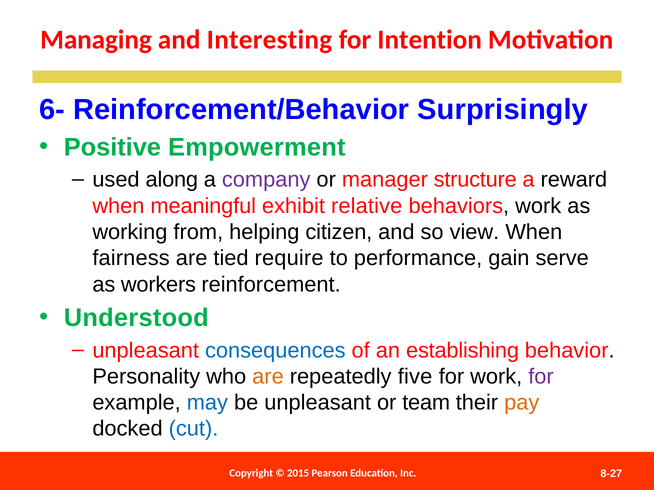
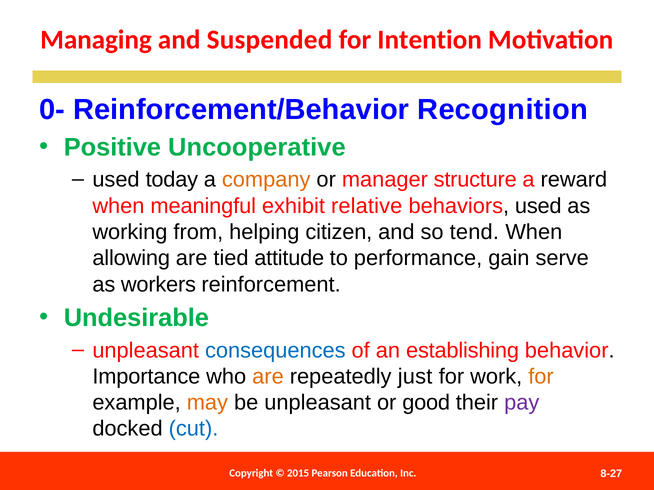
Interesting: Interesting -> Suspended (270, 40)
6-: 6- -> 0- (52, 110)
Surprisingly: Surprisingly -> Recognition (503, 110)
Empowerment: Empowerment -> Uncooperative (257, 148)
along: along -> today (172, 180)
company colour: purple -> orange (266, 180)
behaviors work: work -> used (538, 206)
view: view -> tend (474, 232)
fairness: fairness -> allowing (131, 258)
require: require -> attitude (289, 258)
Understood: Understood -> Undesirable (136, 318)
Personality: Personality -> Importance (146, 377)
five: five -> just (415, 377)
for colour: purple -> orange (541, 377)
may colour: blue -> orange (207, 403)
team: team -> good (426, 403)
pay colour: orange -> purple (522, 403)
